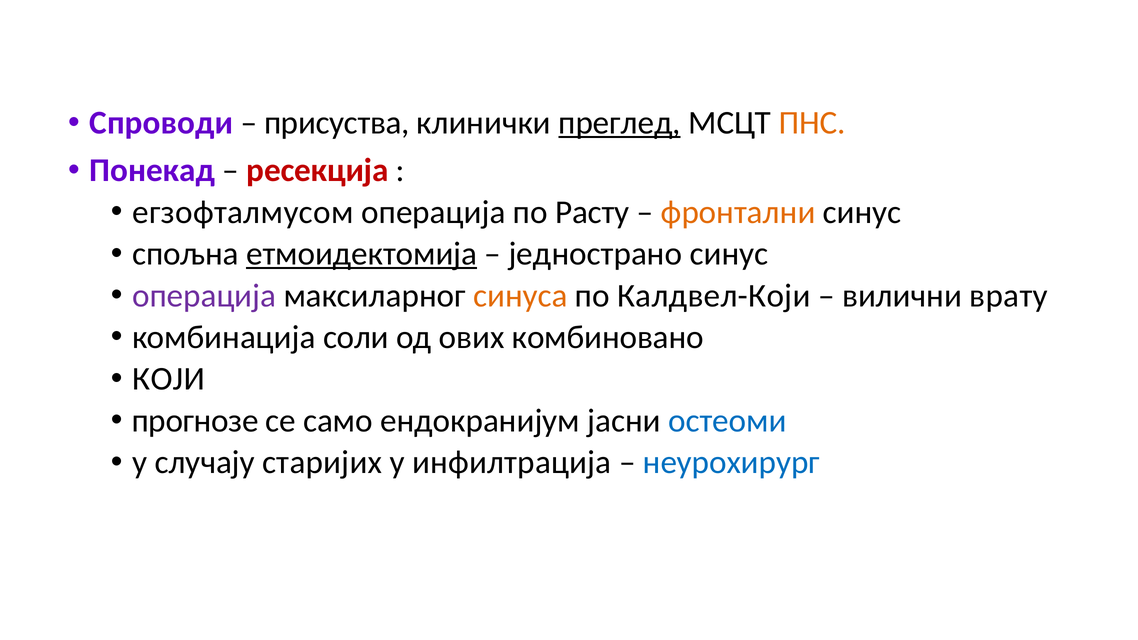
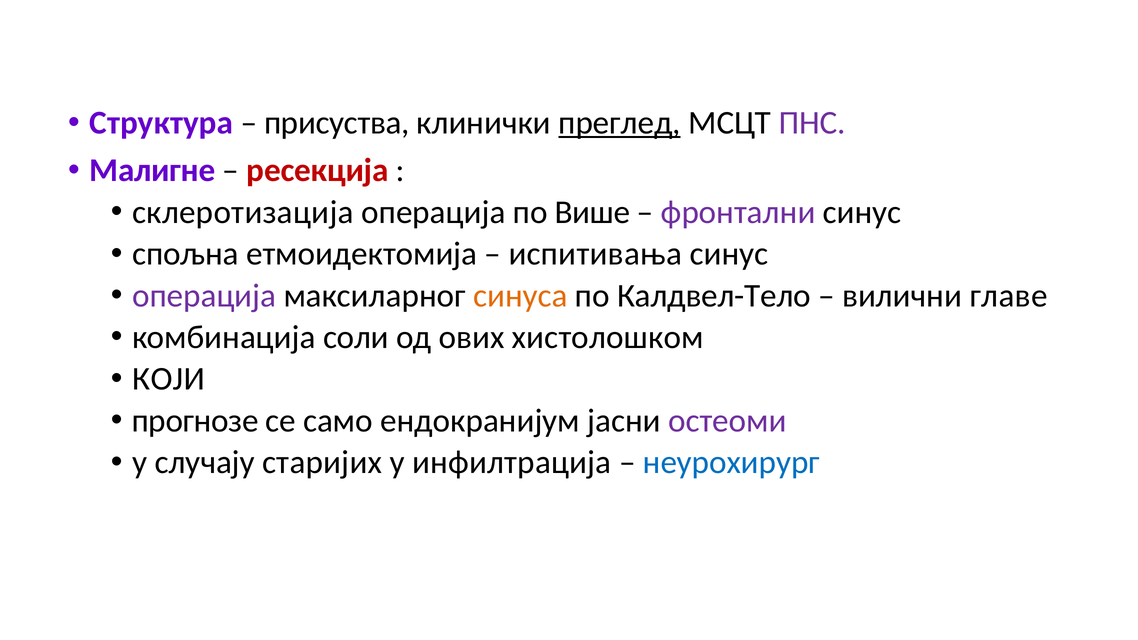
Спроводи: Спроводи -> Структура (161, 123)
ПНС colour: orange -> purple (812, 123)
Понекад: Понекад -> Малигне (152, 171)
егзофталмусом: егзофталмусом -> склеротизација (243, 212)
Расту: Расту -> Више (592, 212)
фронтални colour: orange -> purple (738, 212)
етмоидектомија underline: present -> none (362, 254)
једнострано: једнострано -> испитивања (595, 254)
Калдвел-Који: Калдвел-Који -> Калдвел-Тело (714, 296)
врату: врату -> главе (1009, 296)
комбиновано: комбиновано -> хистолошком (608, 337)
остеоми colour: blue -> purple (727, 421)
